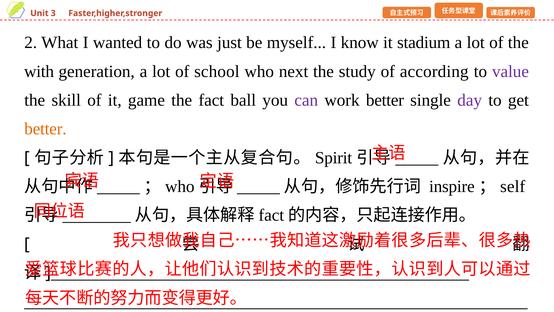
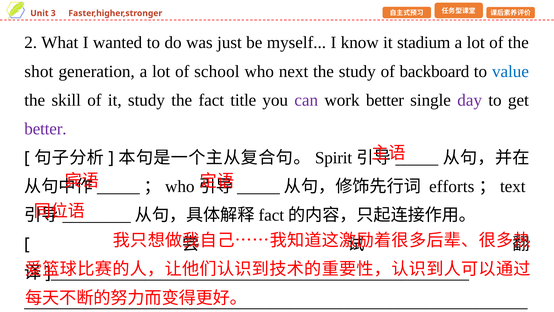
with: with -> shot (39, 71)
according: according -> backboard (434, 71)
value colour: purple -> blue (510, 71)
it game: game -> study (146, 100)
ball: ball -> title (243, 100)
better colour: orange -> purple (45, 129)
inspire: inspire -> efforts (452, 186)
self: self -> text (513, 186)
